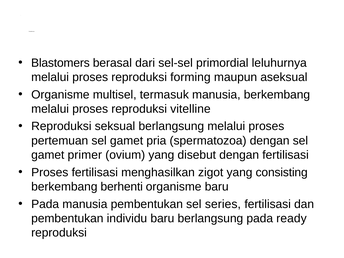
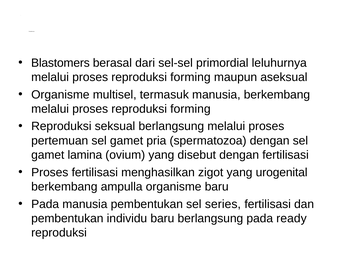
vitelline: vitelline -> forming (190, 109)
primer: primer -> lamina (85, 155)
consisting: consisting -> urogenital (282, 172)
berhenti: berhenti -> ampulla (122, 187)
